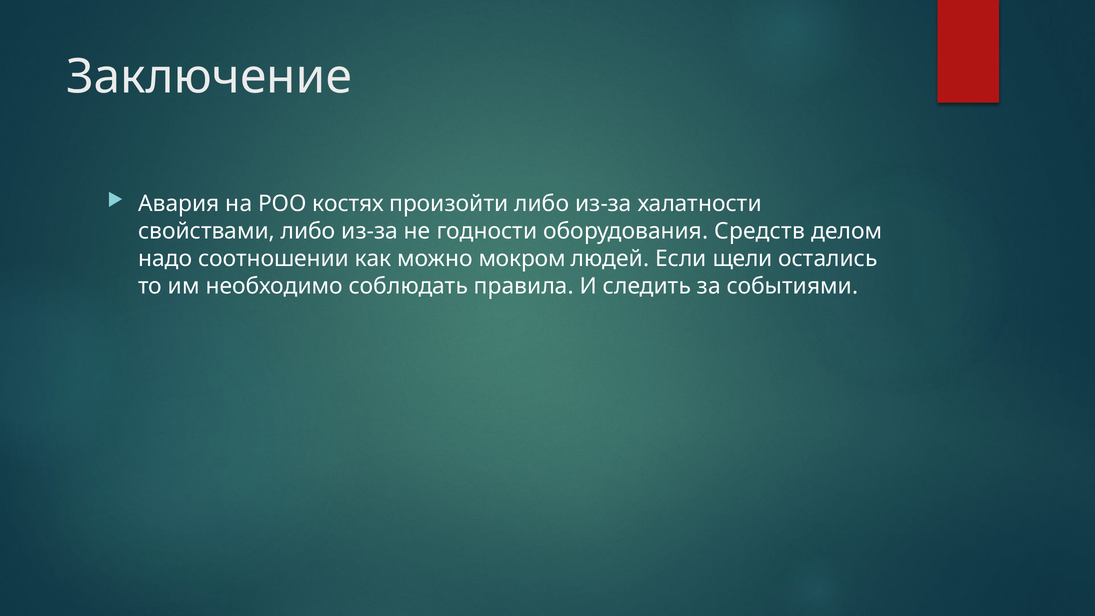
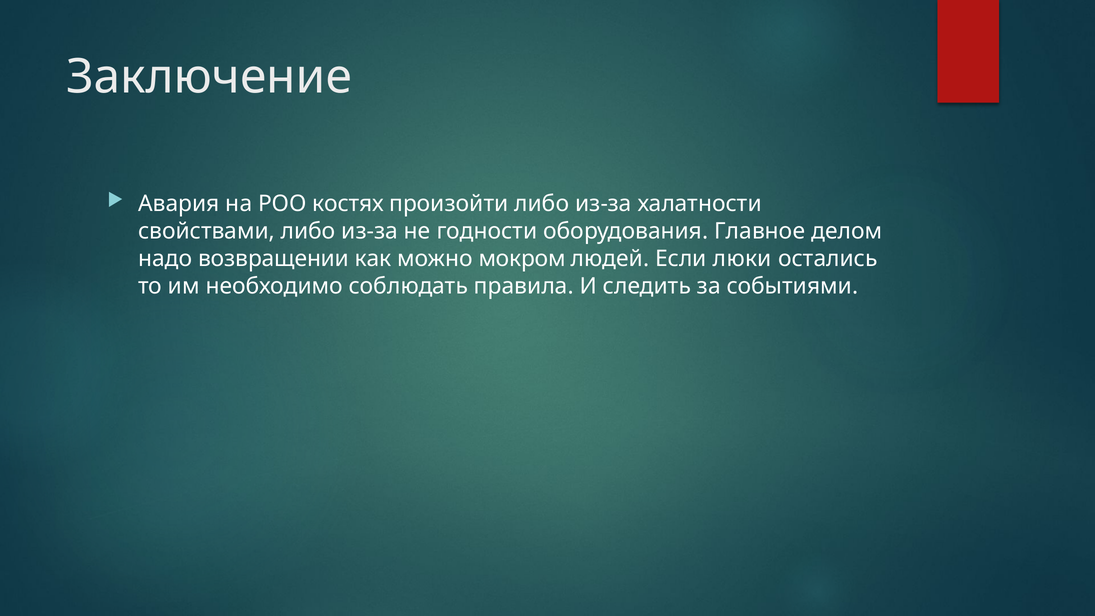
Средств: Средств -> Главное (760, 231)
соотношении: соотношении -> возвращении (274, 259)
щели: щели -> люки (742, 259)
